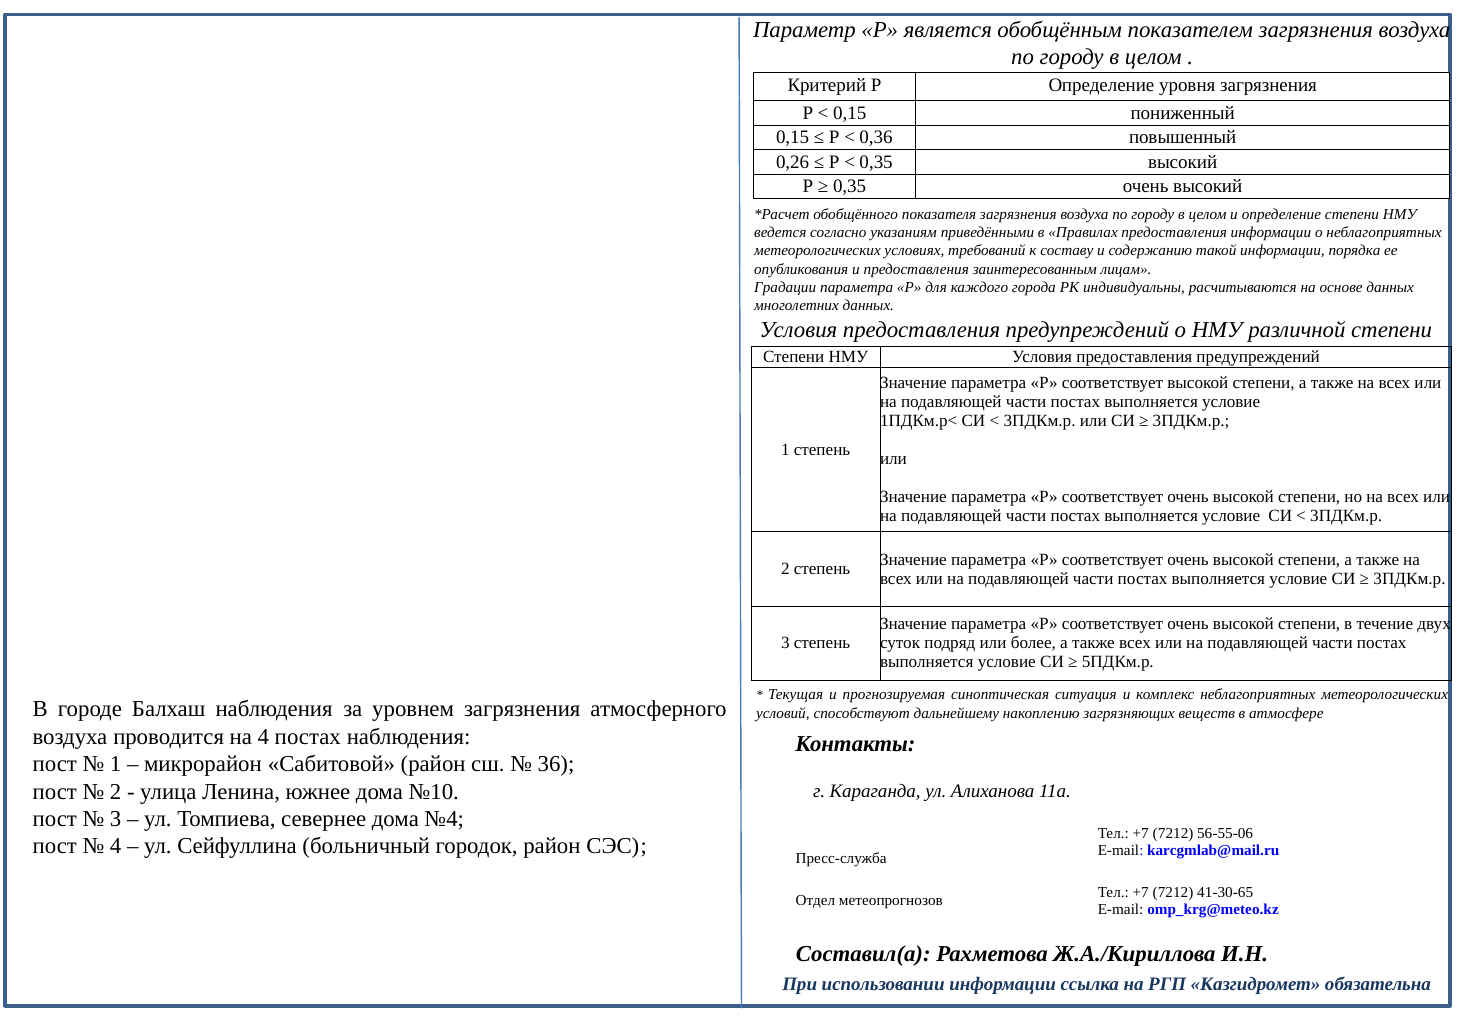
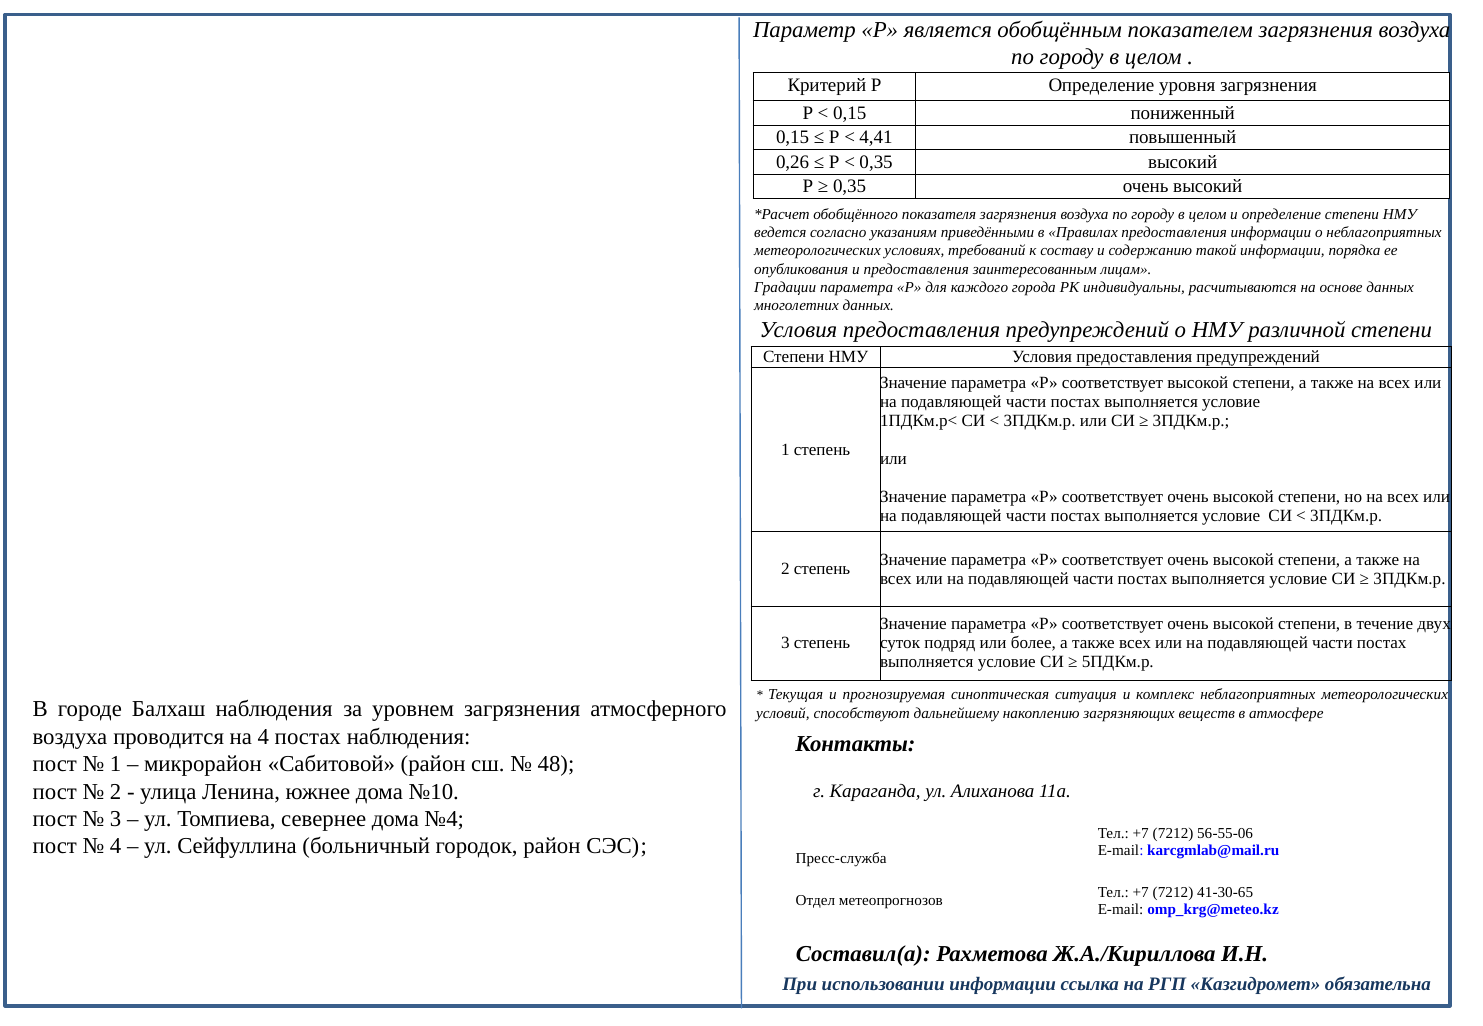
0,36: 0,36 -> 4,41 (876, 137)
36: 36 -> 48 (556, 765)
